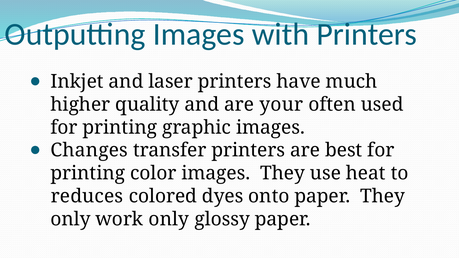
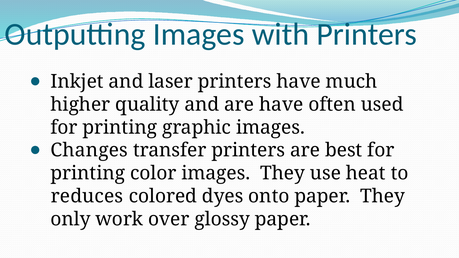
are your: your -> have (281, 105)
work only: only -> over (169, 219)
